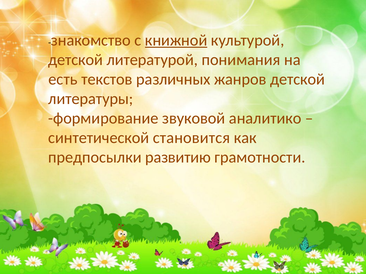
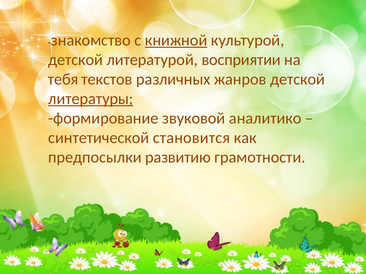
понимания: понимания -> восприятии (241, 60)
есть: есть -> тебя (63, 79)
литературы underline: none -> present (91, 99)
